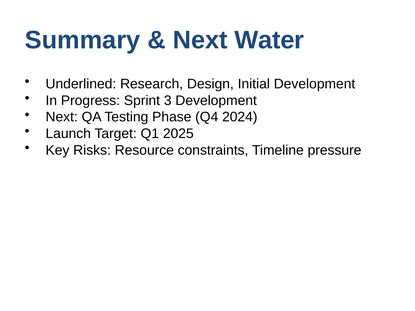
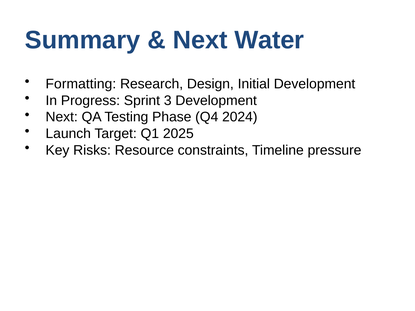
Underlined: Underlined -> Formatting (81, 84)
